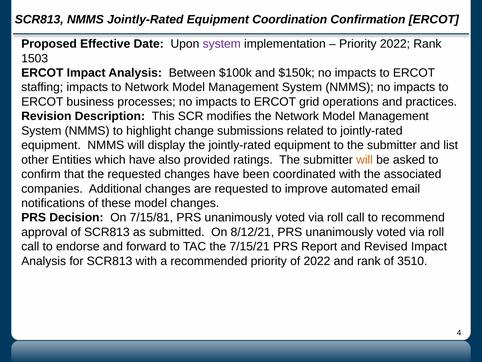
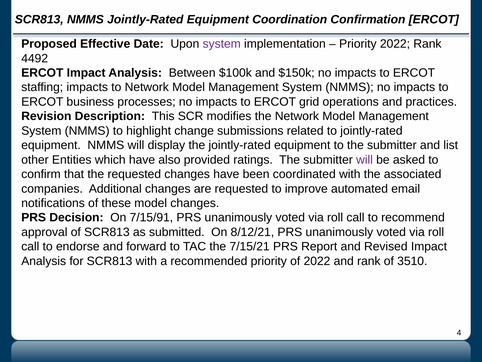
1503: 1503 -> 4492 (35, 58)
will colour: orange -> purple (365, 160)
7/15/81: 7/15/81 -> 7/15/91 (151, 217)
